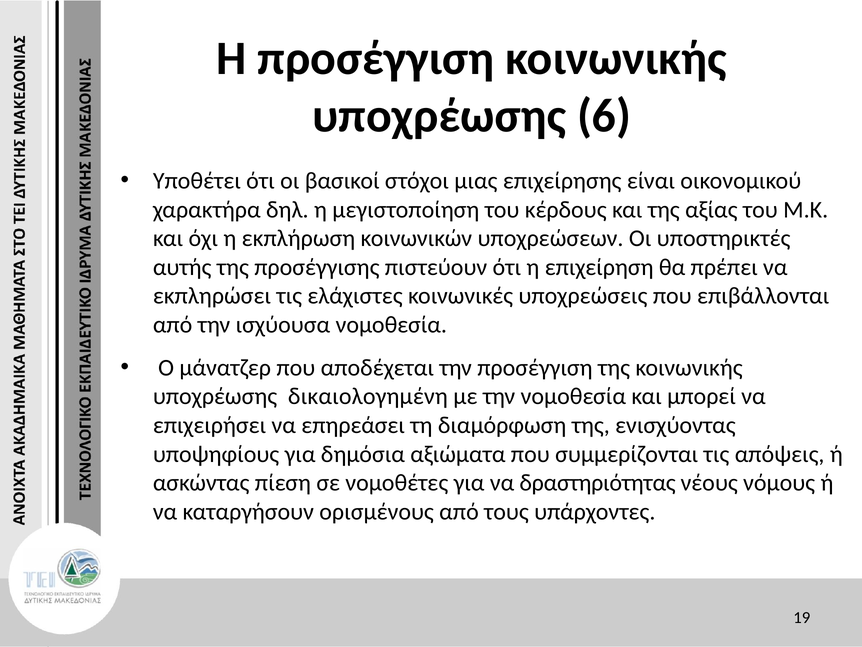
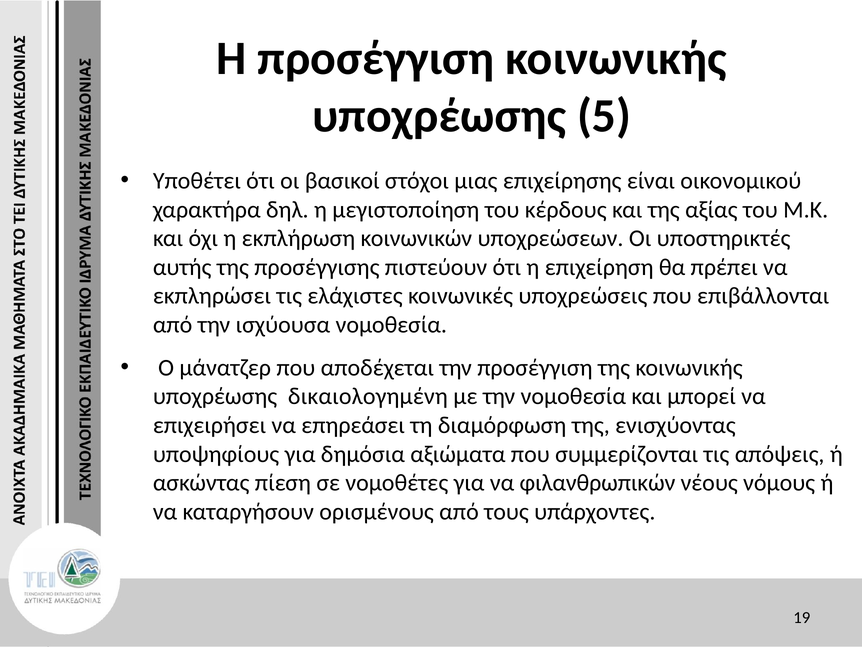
6: 6 -> 5 (604, 116)
δραστηριότητας: δραστηριότητας -> φιλανθρωπικών (598, 482)
